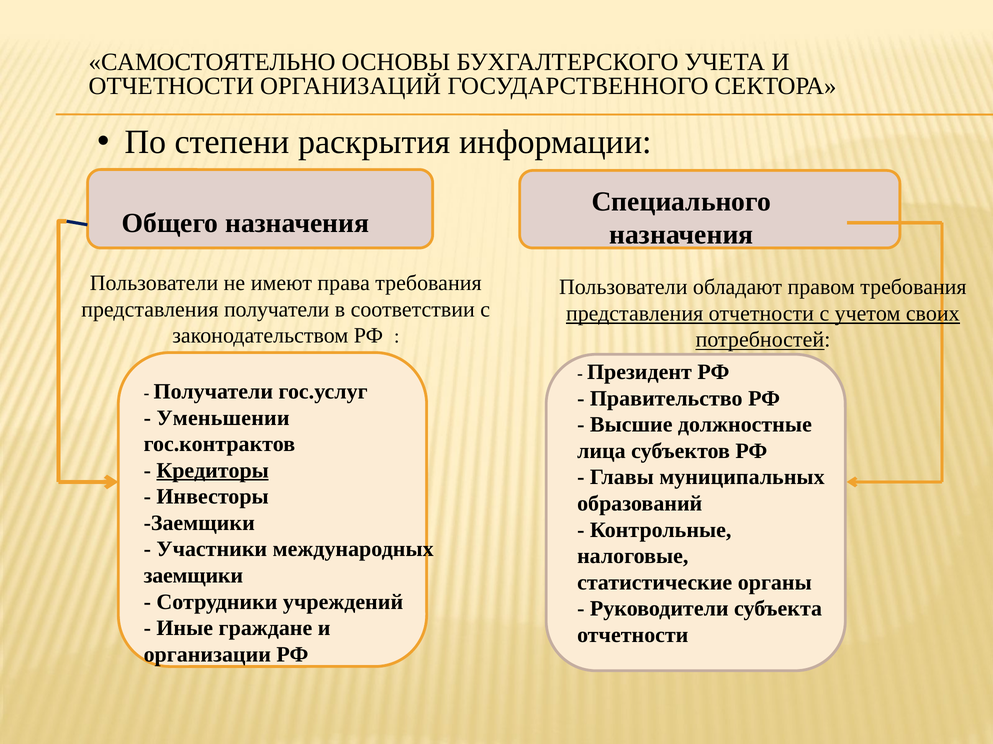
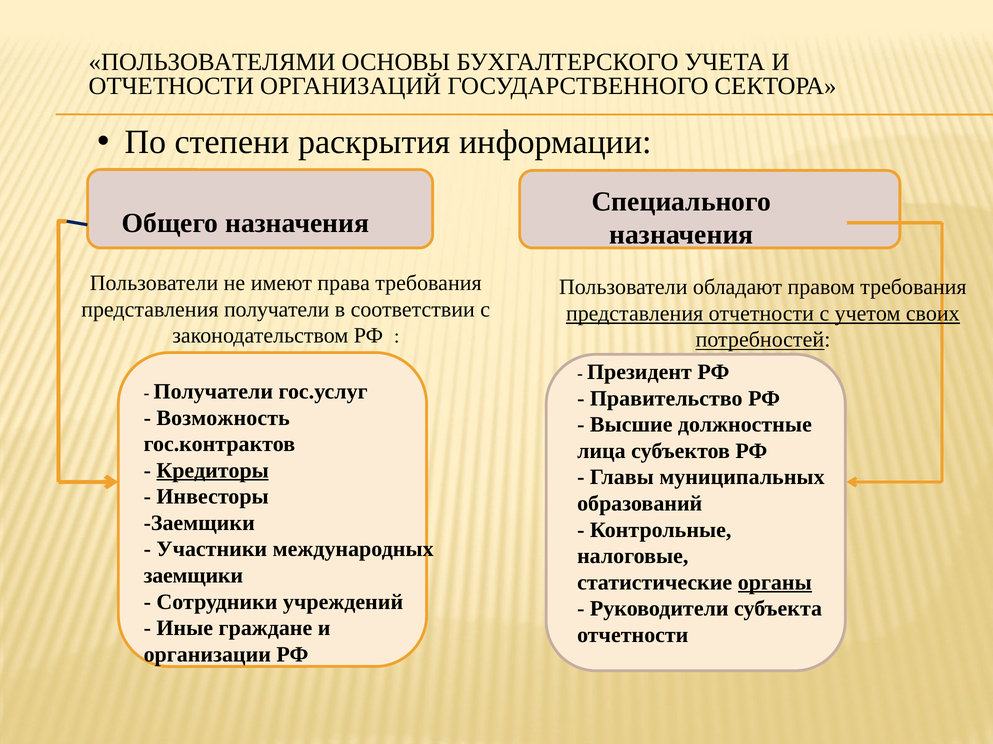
САМОСТОЯТЕЛЬНО: САМОСТОЯТЕЛЬНО -> ПОЛЬЗОВАТЕЛЯМИ (212, 62)
Уменьшении: Уменьшении -> Возможность (223, 418)
органы underline: none -> present (775, 583)
